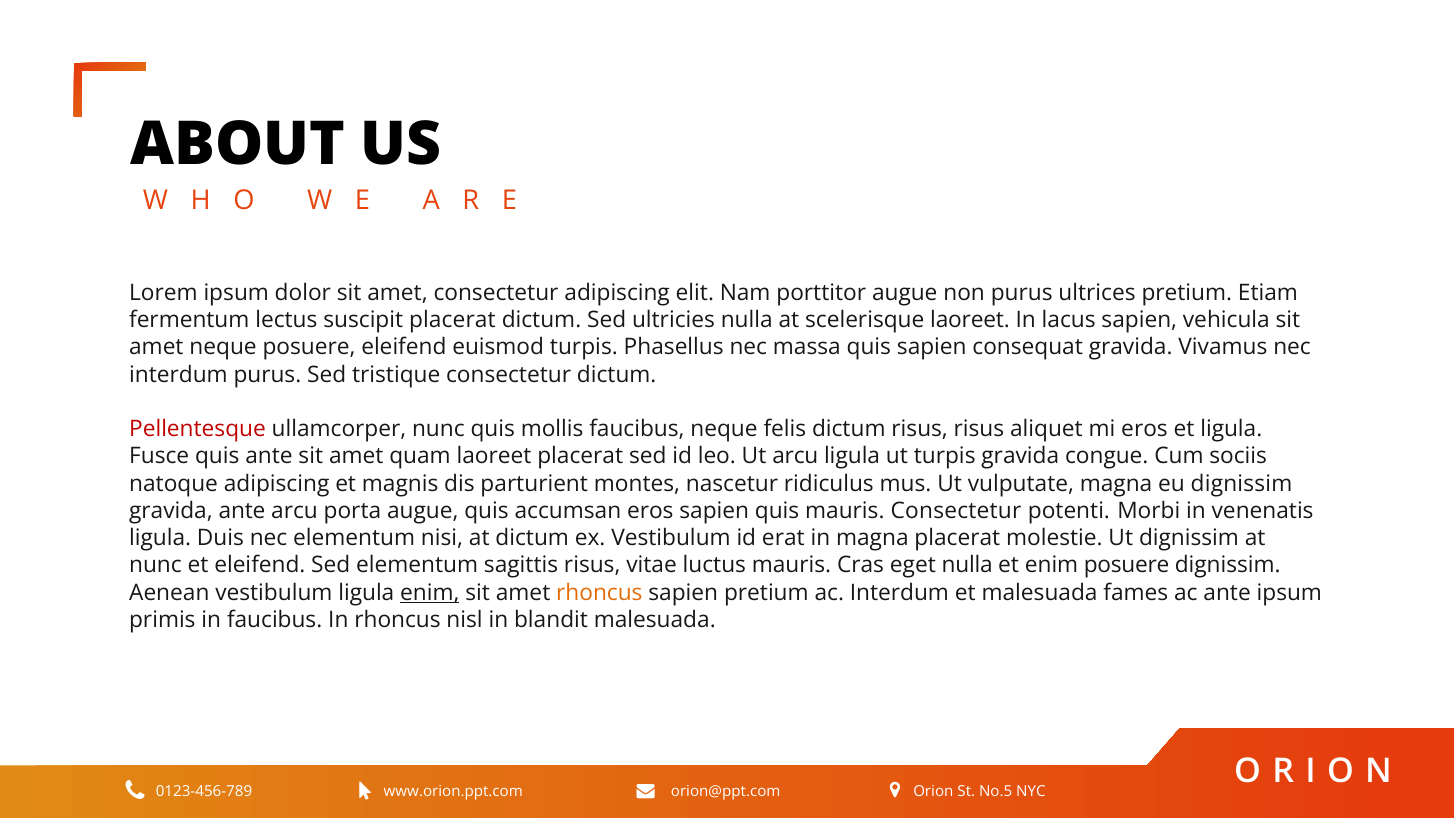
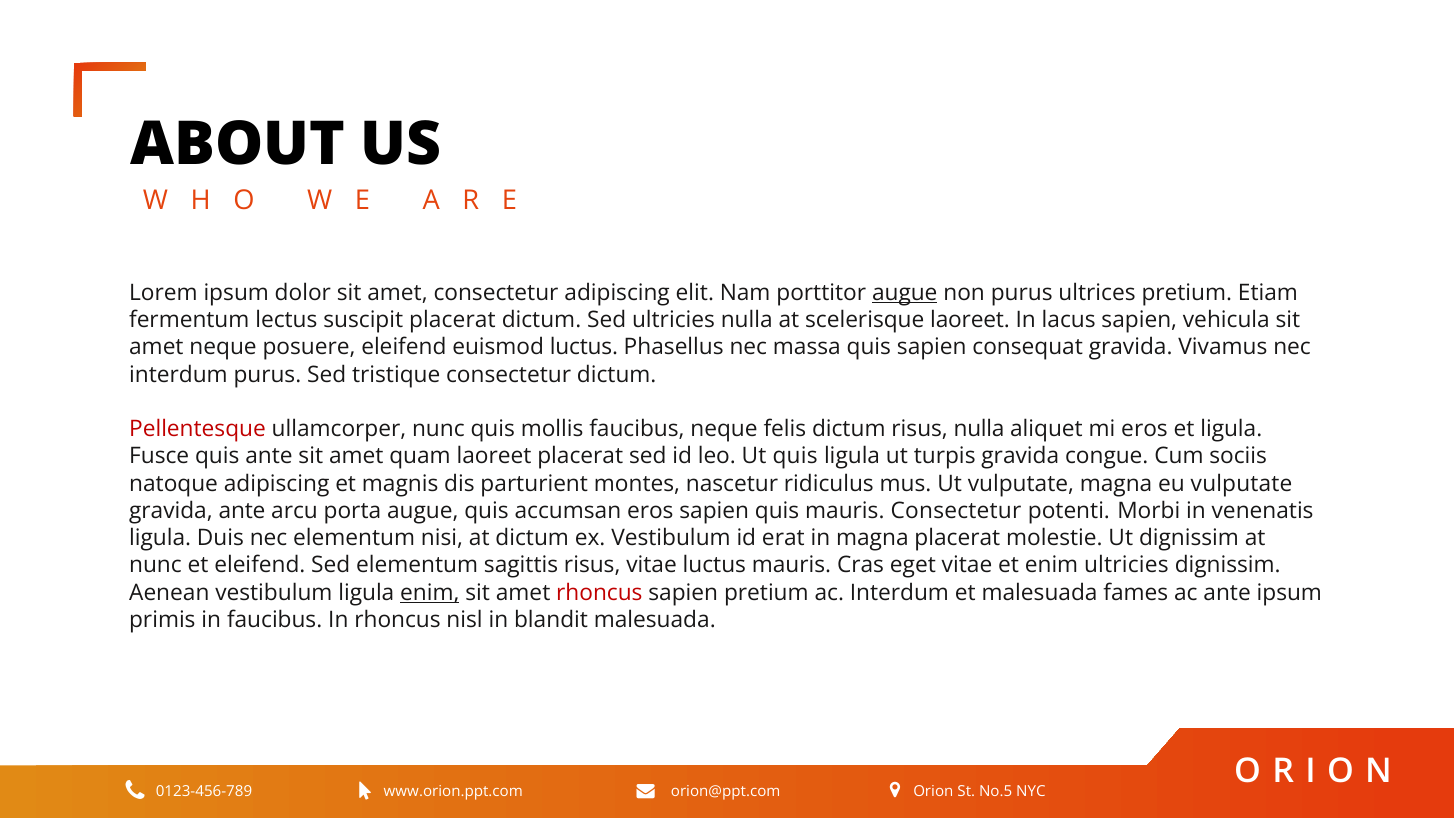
augue underline: none -> present (905, 293)
euismod turpis: turpis -> luctus (584, 347)
risus risus: risus -> nulla (979, 429)
Ut arcu: arcu -> quis (795, 456)
eu dignissim: dignissim -> vulputate (1242, 484)
eget nulla: nulla -> vitae (967, 565)
enim posuere: posuere -> ultricies (1126, 565)
rhoncus colour: orange -> red (599, 593)
